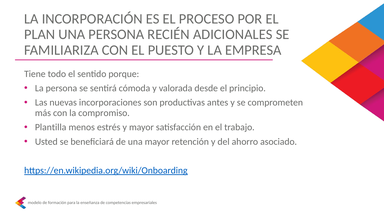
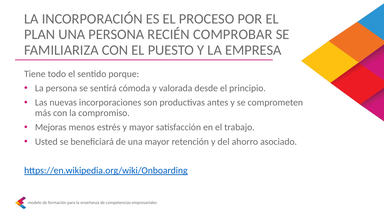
ADICIONALES: ADICIONALES -> COMPROBAR (233, 34)
Plantilla: Plantilla -> Mejoras (51, 127)
